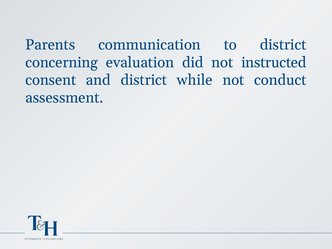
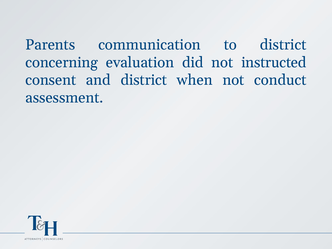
while: while -> when (195, 80)
